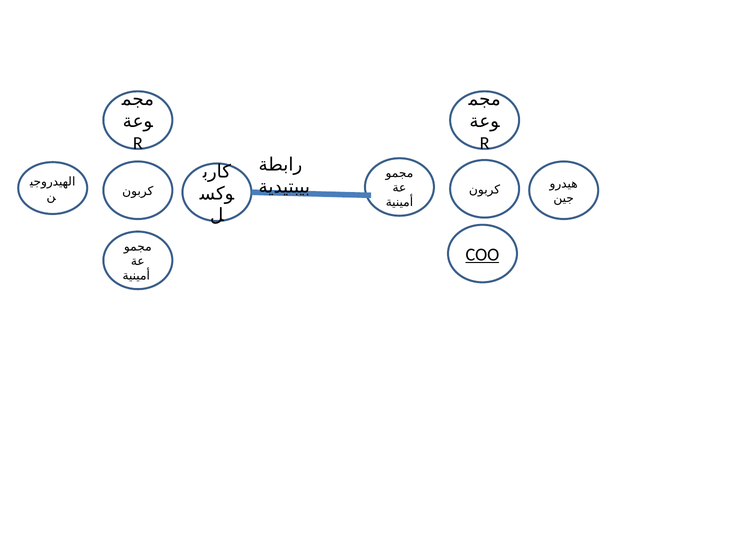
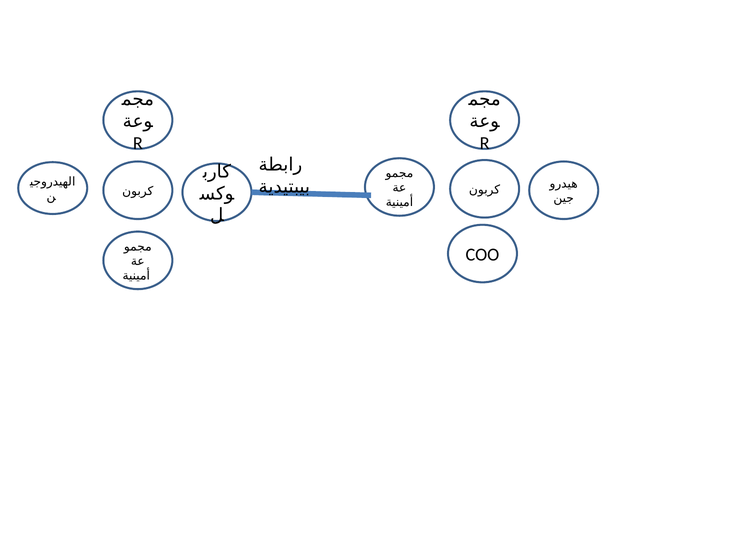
COO underline: present -> none (482, 255)
